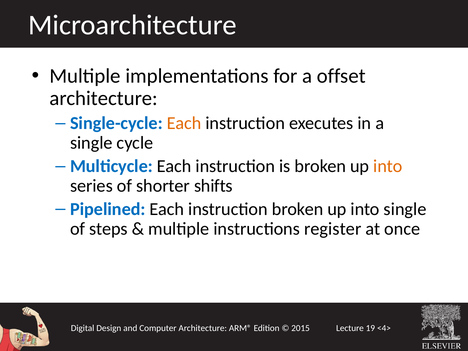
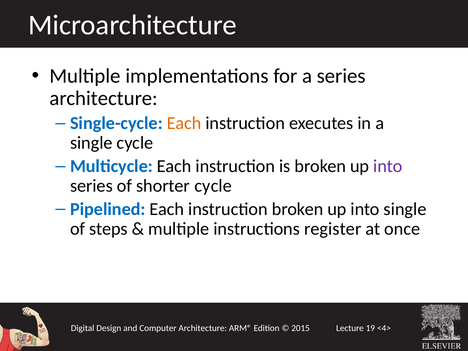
a offset: offset -> series (341, 76)
into colour: orange -> purple (388, 166)
shorter shifts: shifts -> cycle (213, 186)
